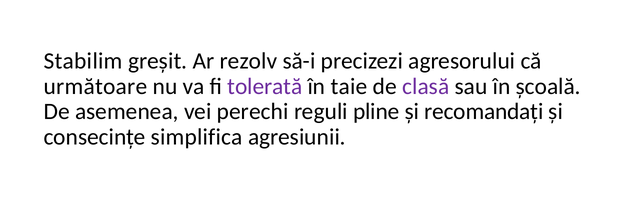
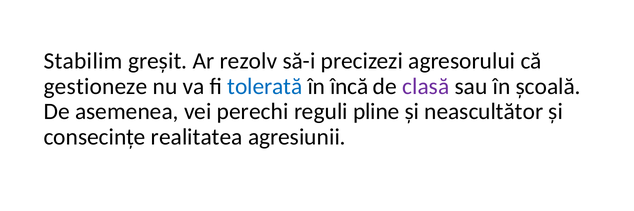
următoare: următoare -> gestioneze (96, 87)
tolerată colour: purple -> blue (265, 87)
taie: taie -> încă (349, 87)
recomandați: recomandați -> neascultător (484, 112)
simplifica: simplifica -> realitatea (197, 137)
